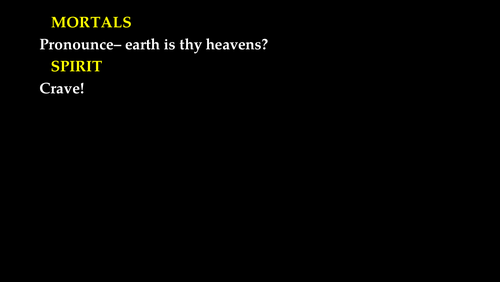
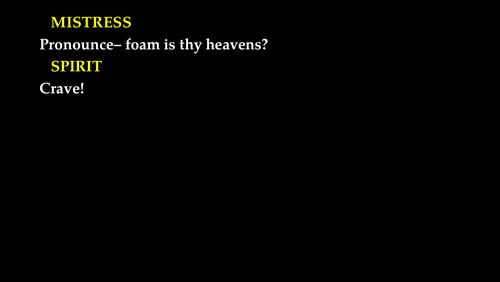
MORTALS: MORTALS -> MISTRESS (91, 22)
earth: earth -> foam (143, 44)
